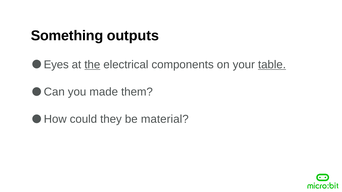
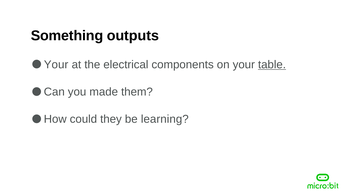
Eyes: Eyes -> Your (56, 65)
the underline: present -> none (92, 65)
material: material -> learning (165, 119)
